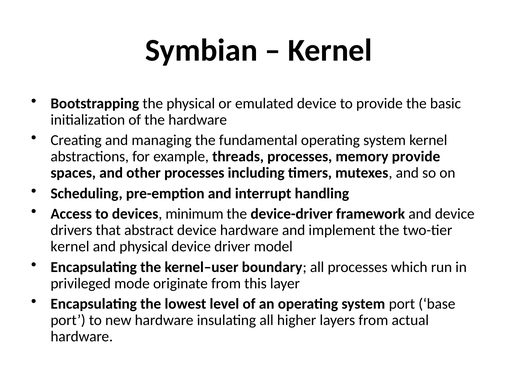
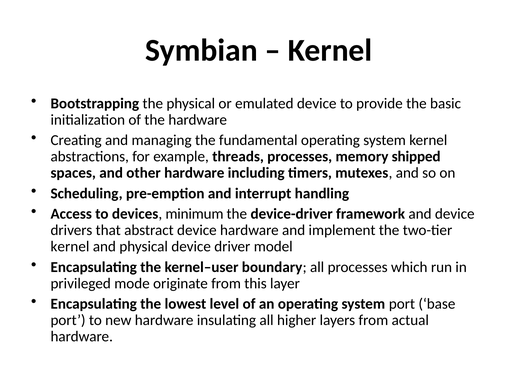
memory provide: provide -> shipped (416, 156)
other processes: processes -> hardware (194, 173)
